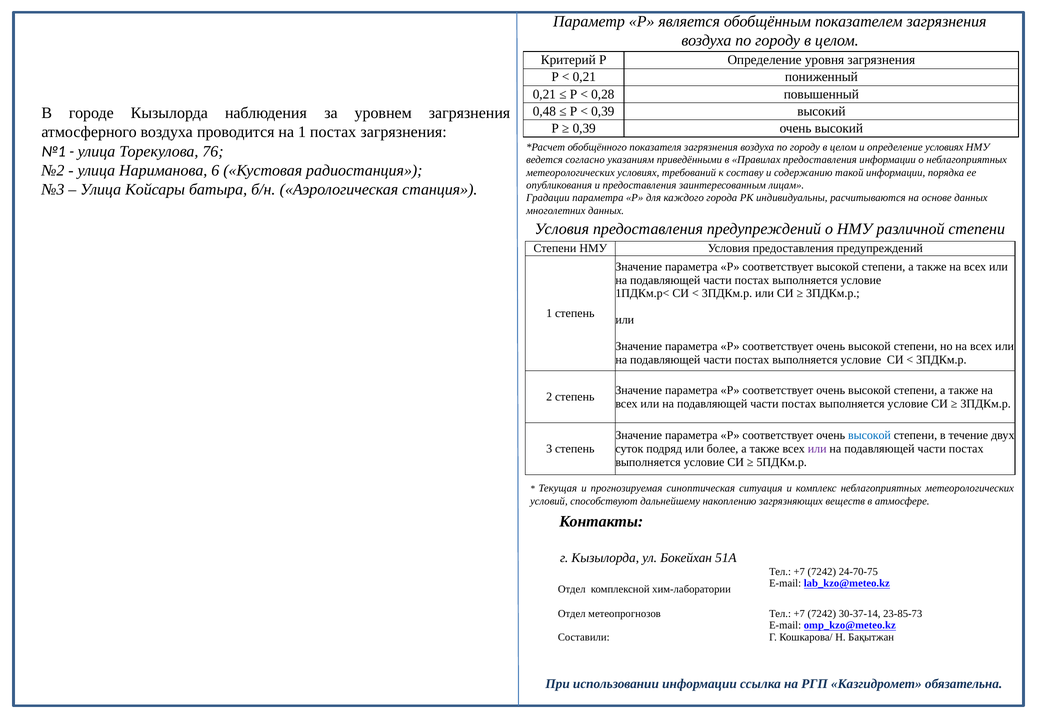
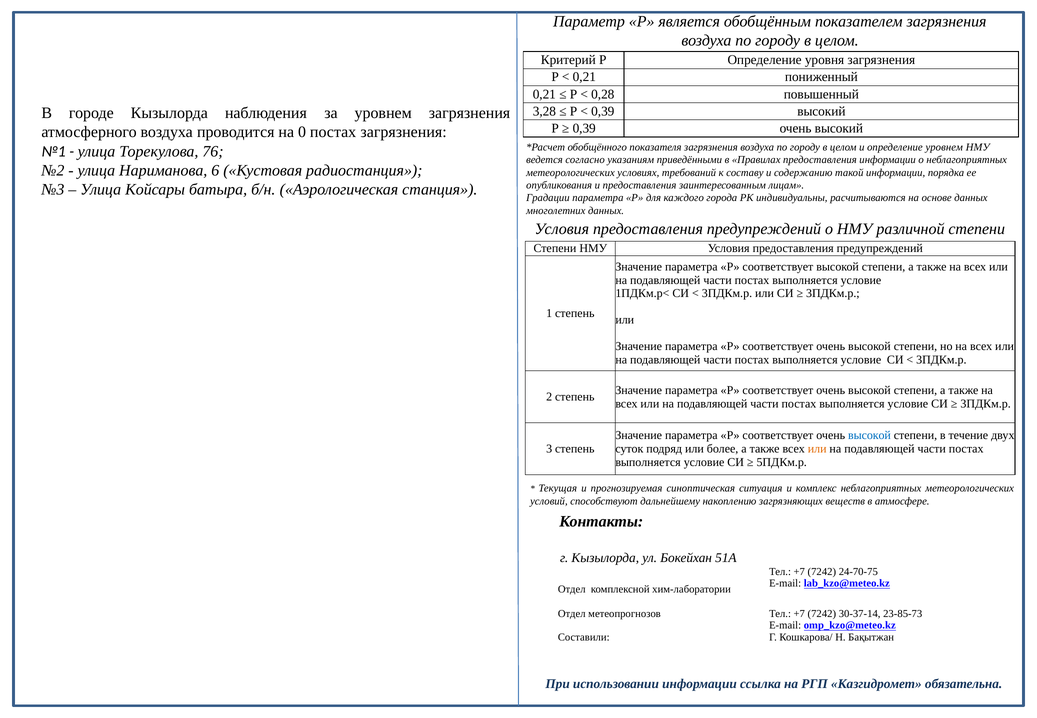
0,48: 0,48 -> 3,28 (544, 111)
на 1: 1 -> 0 (302, 132)
определение условиях: условиях -> уровнем (944, 147)
или colour: purple -> orange (817, 449)
